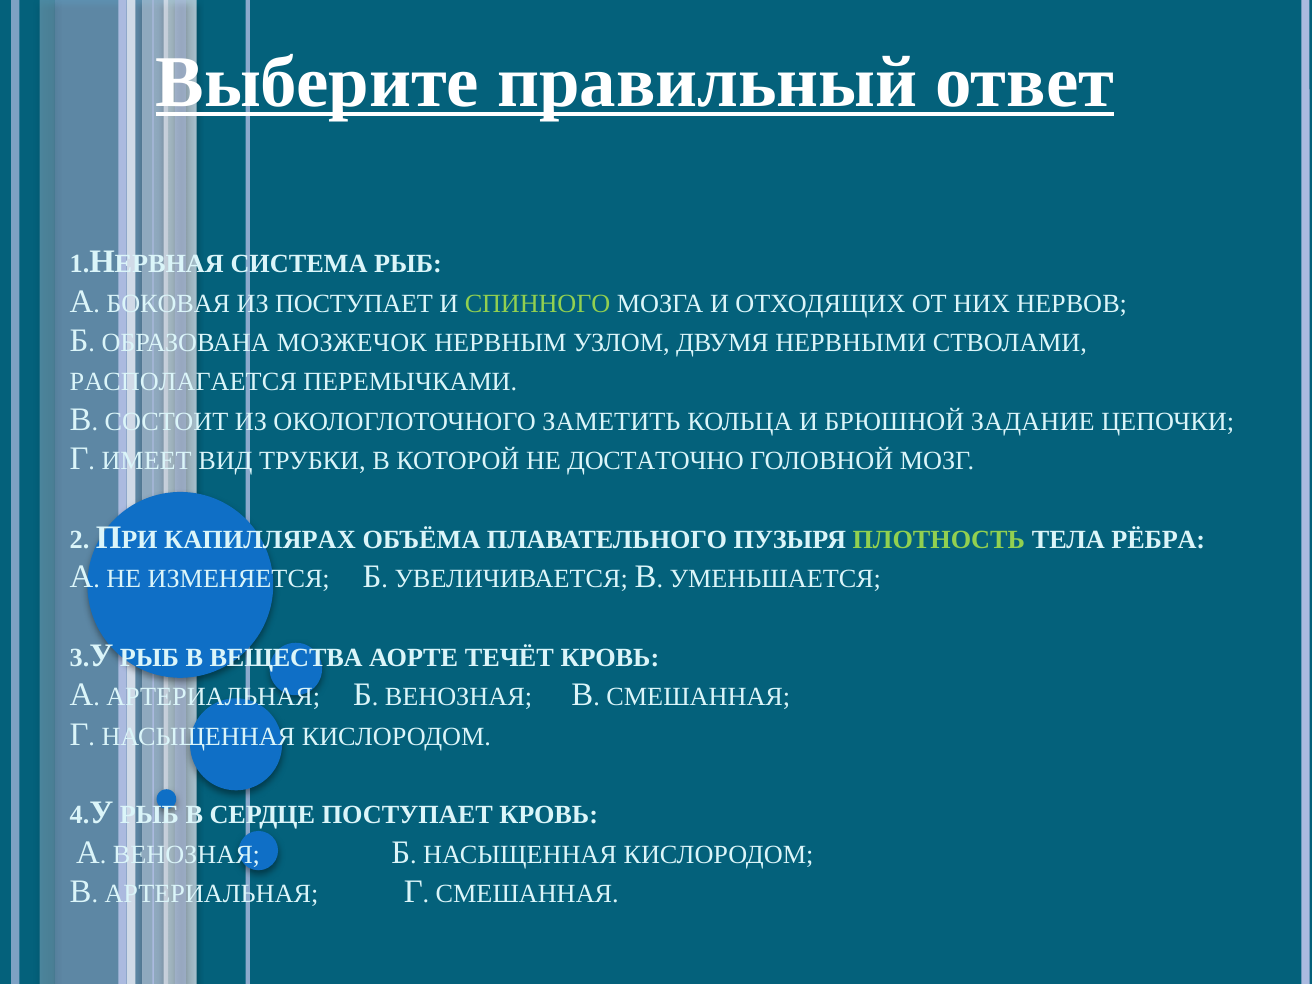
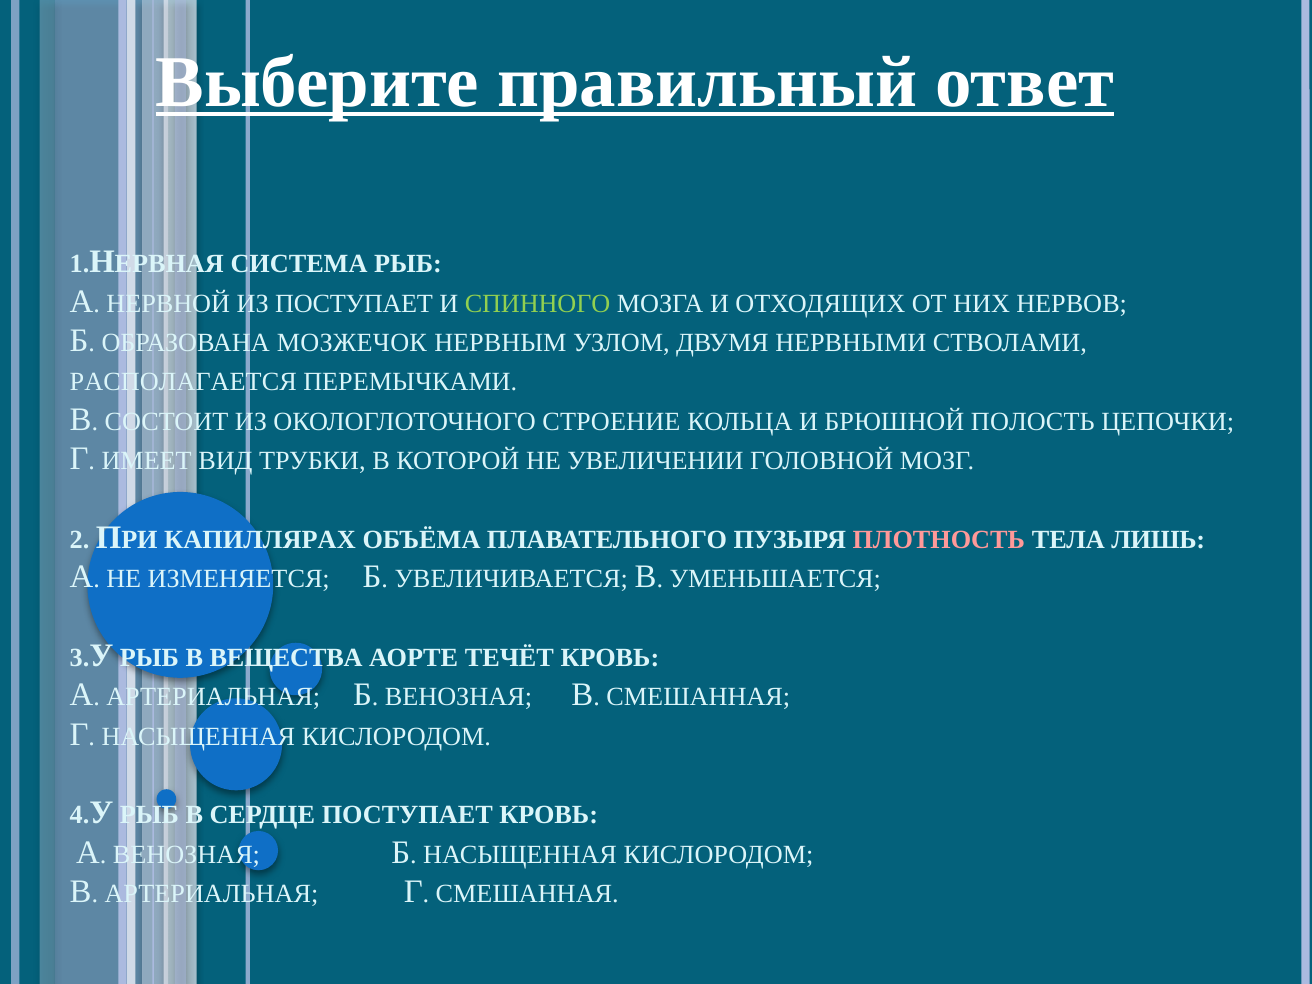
БОКОВАЯ: БОКОВАЯ -> НЕРВНОЙ (168, 303)
ЗАМЕТИТЬ: ЗАМЕТИТЬ -> СТРОЕНИЕ (611, 422)
ЗАДАНИЕ: ЗАДАНИЕ -> ПОЛОСТЬ (1033, 422)
ДОСТАТОЧНО: ДОСТАТОЧНО -> УВЕЛИЧЕНИИ (656, 461)
ПЛОТНОСТЬ colour: light green -> pink (939, 540)
РЁБРА: РЁБРА -> ЛИШЬ (1158, 540)
